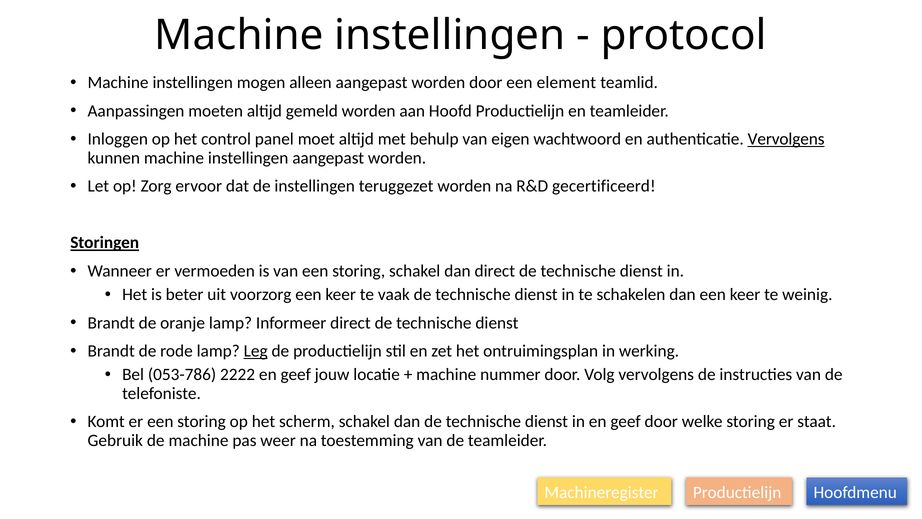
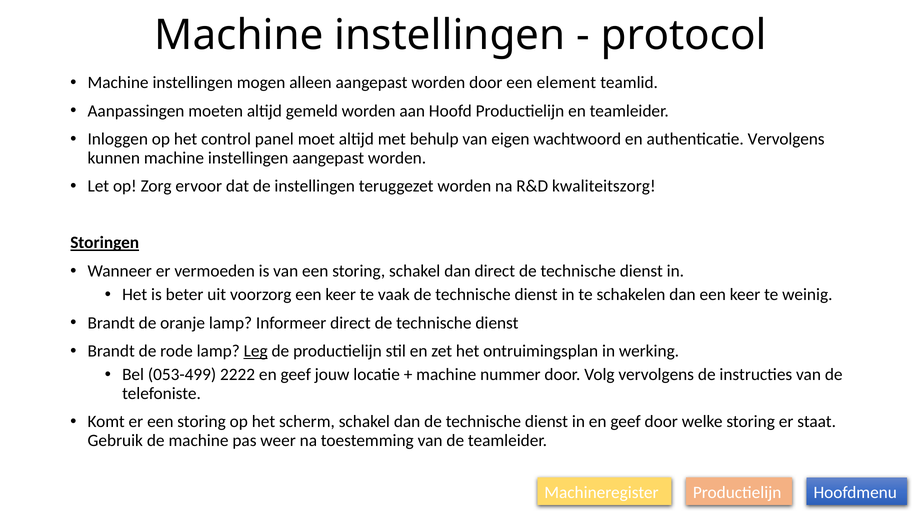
Vervolgens underline: present -> none (786, 139)
gecertificeerd: gecertificeerd -> kwaliteitszorg (604, 186)
053-786: 053-786 -> 053-499 (182, 374)
